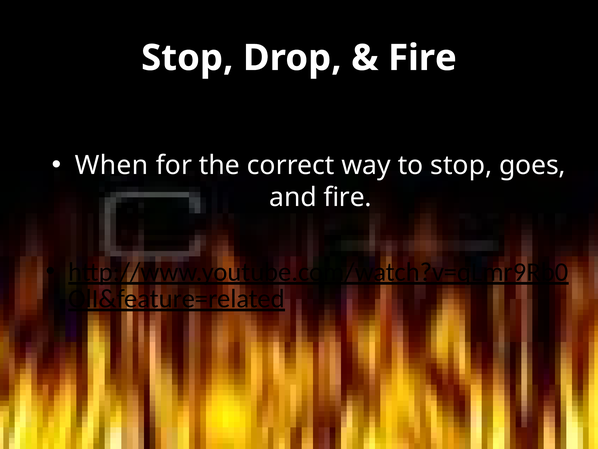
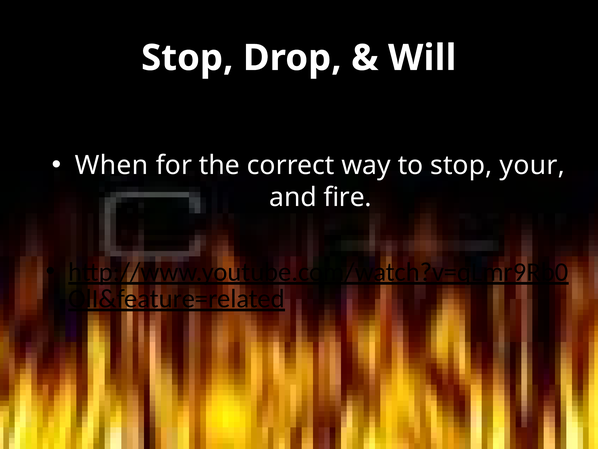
Fire: Fire -> Will (422, 58)
goes: goes -> your (532, 165)
